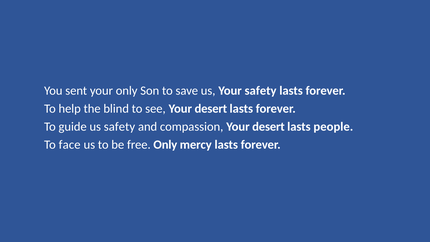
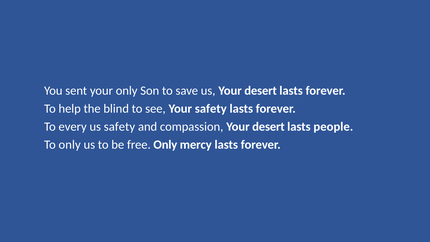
us Your safety: safety -> desert (261, 91)
see Your desert: desert -> safety (211, 109)
guide: guide -> every (73, 127)
To face: face -> only (70, 145)
